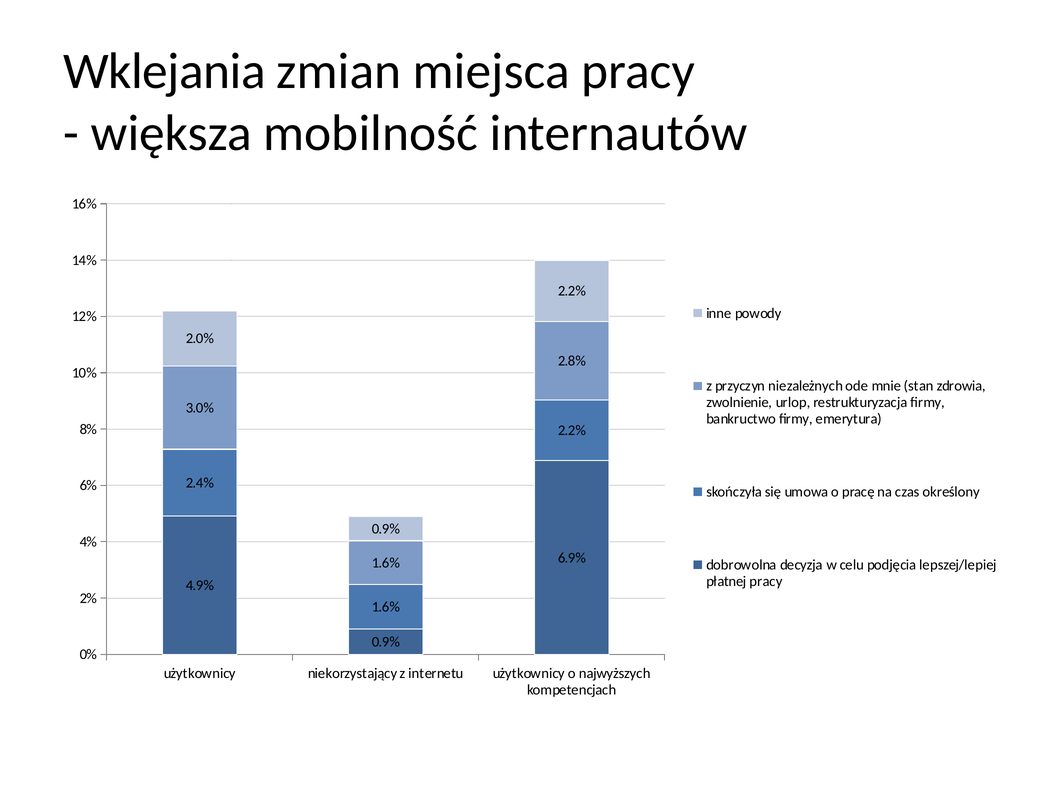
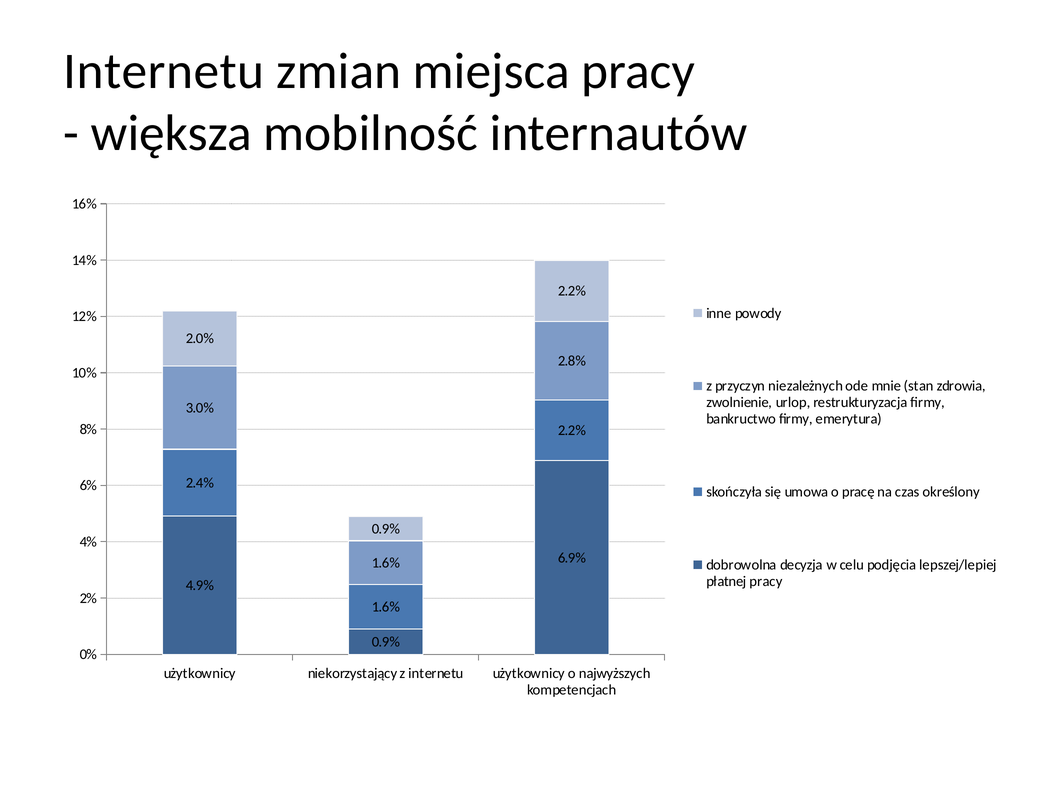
Wklejania: Wklejania -> Internetu (164, 71)
